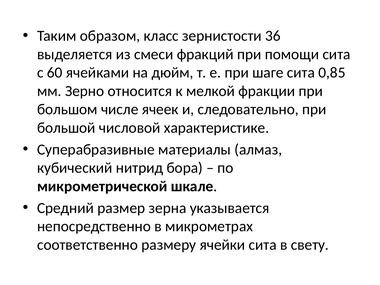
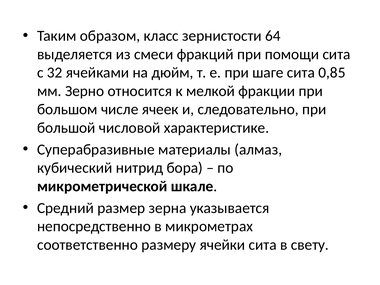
36: 36 -> 64 (273, 36)
60: 60 -> 32 (55, 73)
